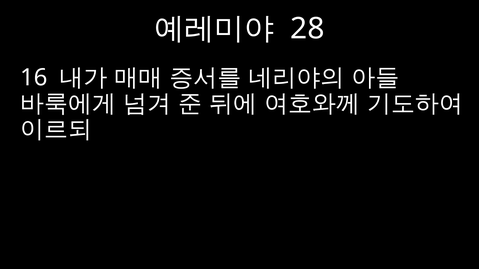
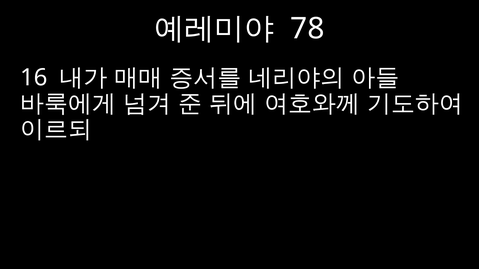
28: 28 -> 78 (307, 29)
